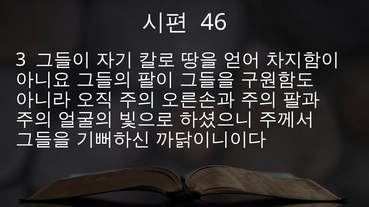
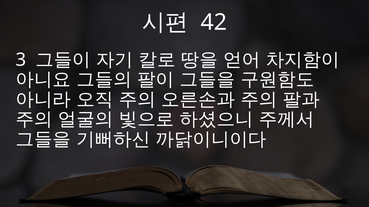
46: 46 -> 42 (214, 22)
